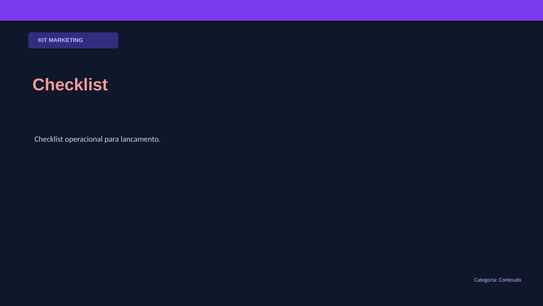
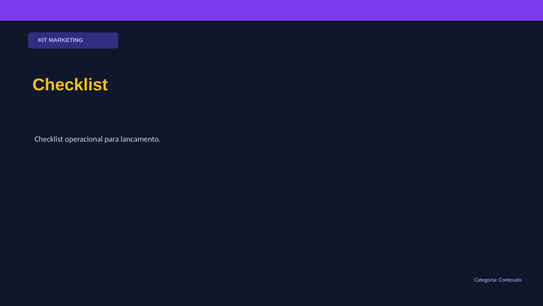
Checklist colour: pink -> yellow (70, 85)
